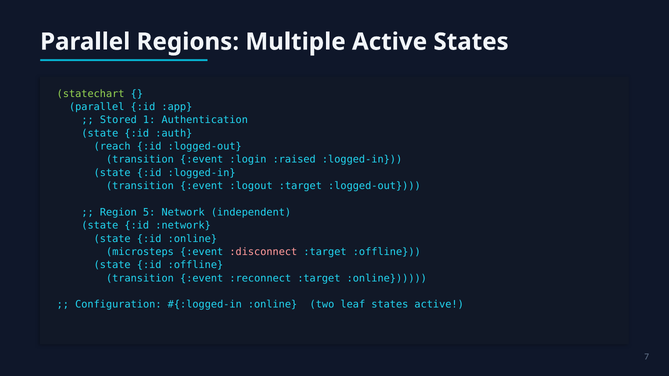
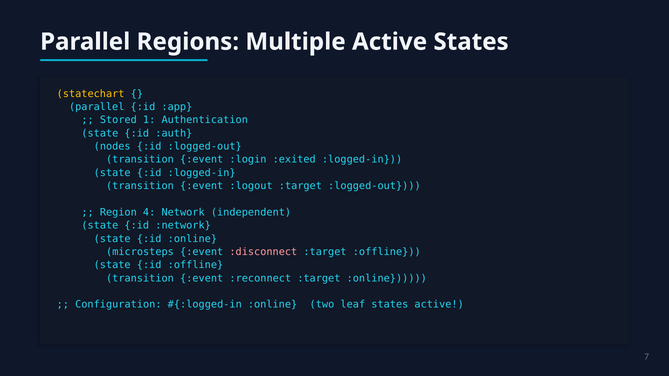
statechart colour: light green -> yellow (91, 94)
reach: reach -> nodes (112, 147)
:raised: :raised -> :exited (294, 160)
5: 5 -> 4 (149, 212)
